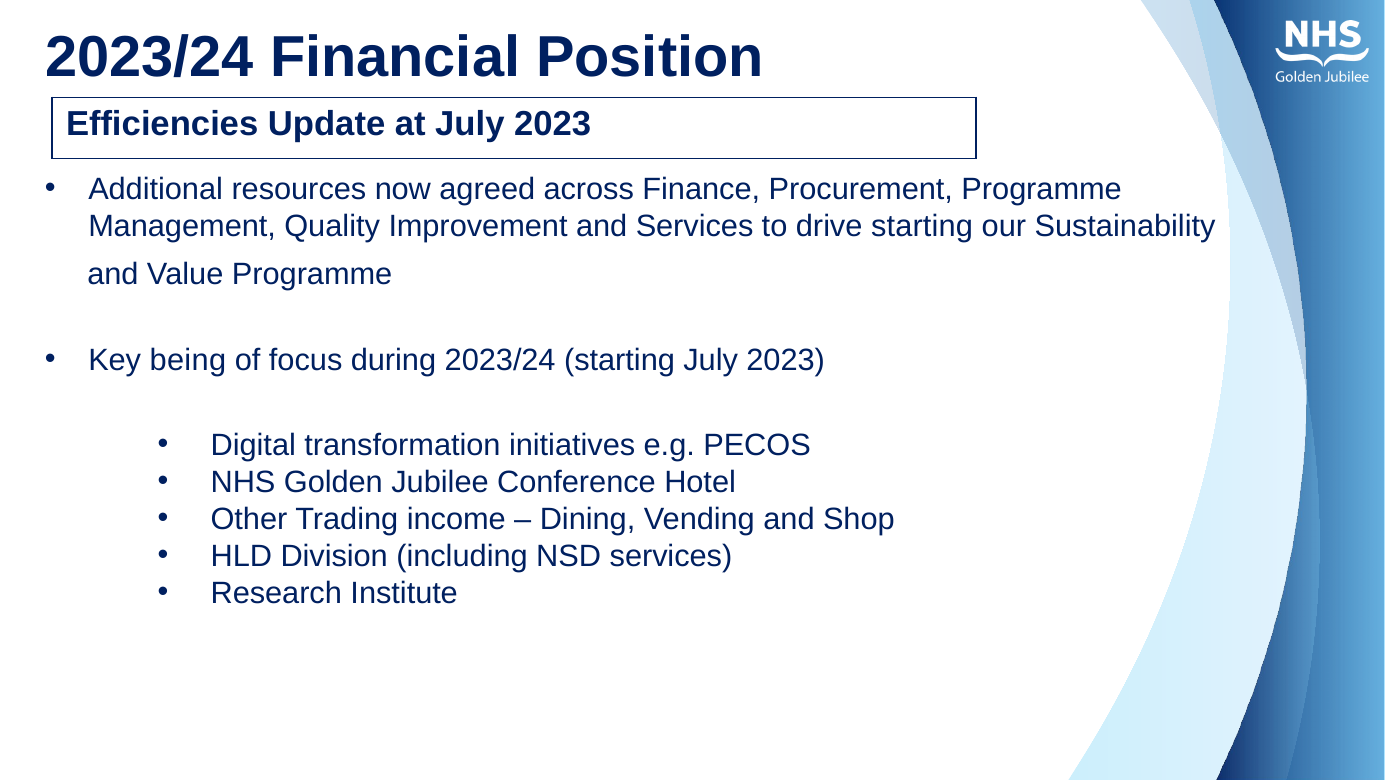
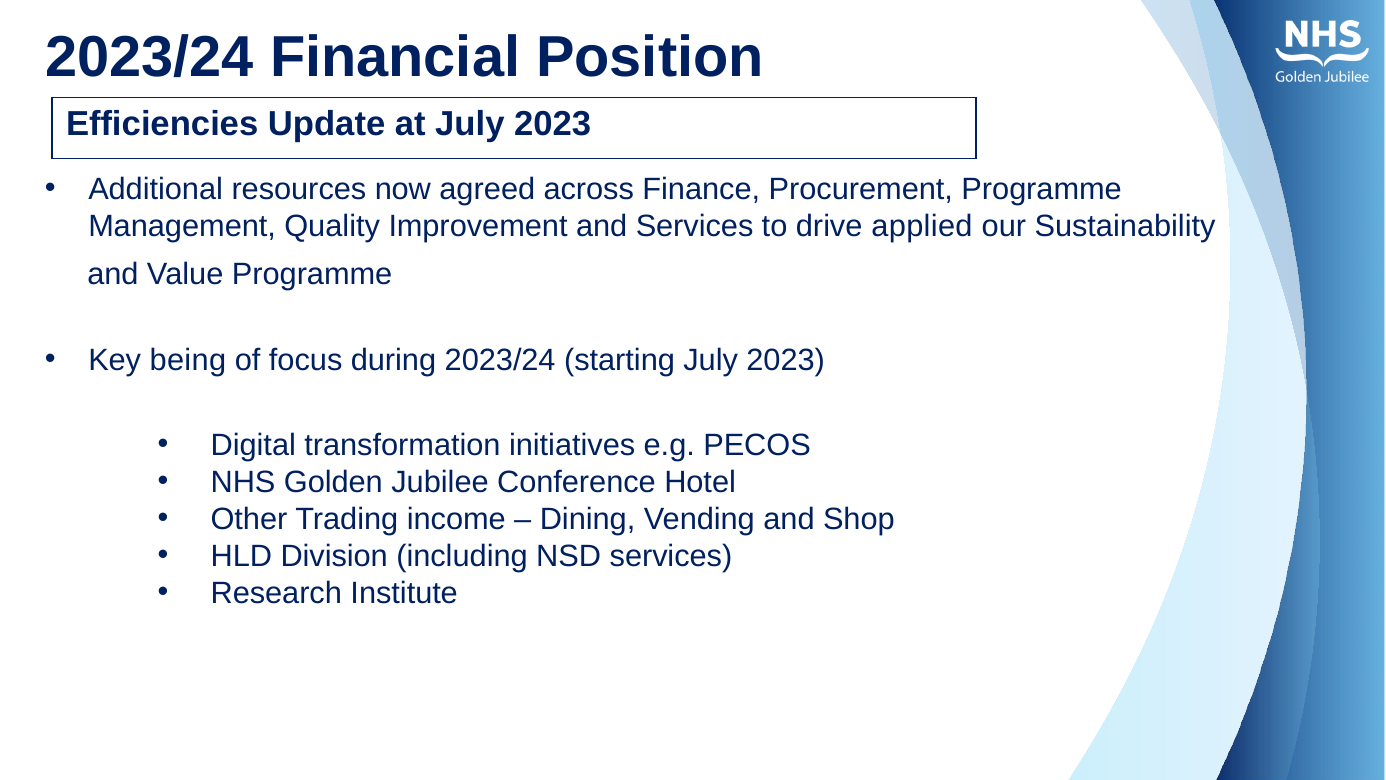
drive starting: starting -> applied (922, 226)
